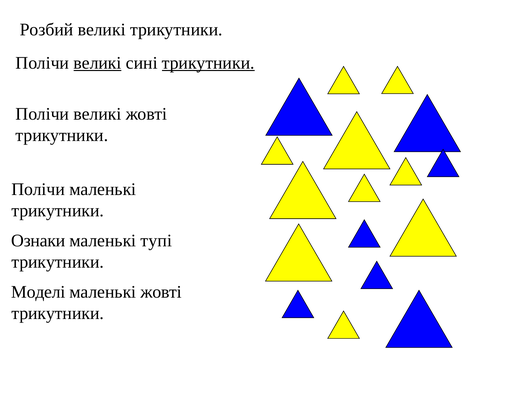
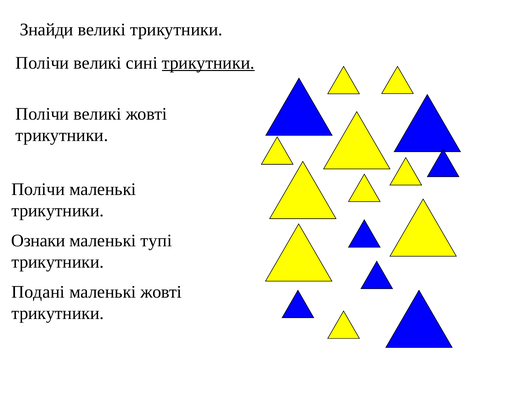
Розбий: Розбий -> Знайди (47, 30)
великі underline: present -> none (97, 63)
Моделі: Моделі -> Подані (38, 292)
